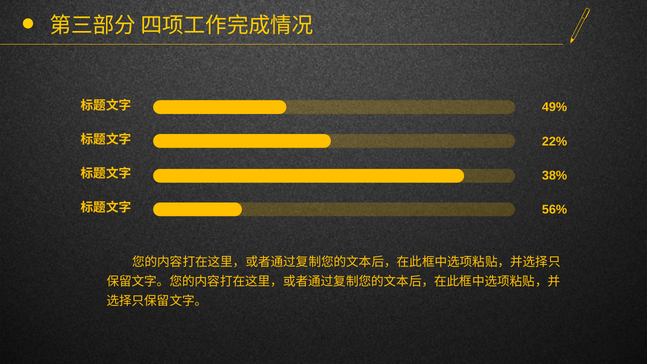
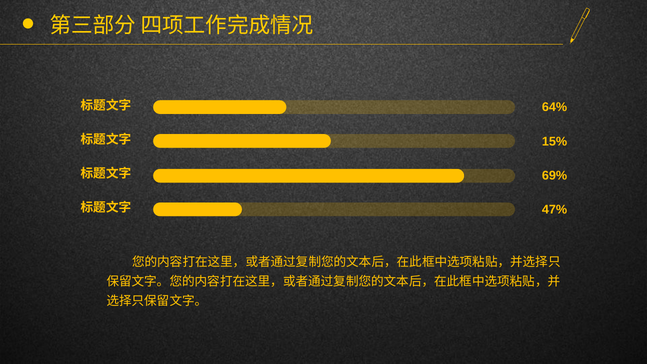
49%: 49% -> 64% (555, 107)
22%: 22% -> 15% (555, 141)
38%: 38% -> 69% (555, 176)
56%: 56% -> 47% (555, 210)
